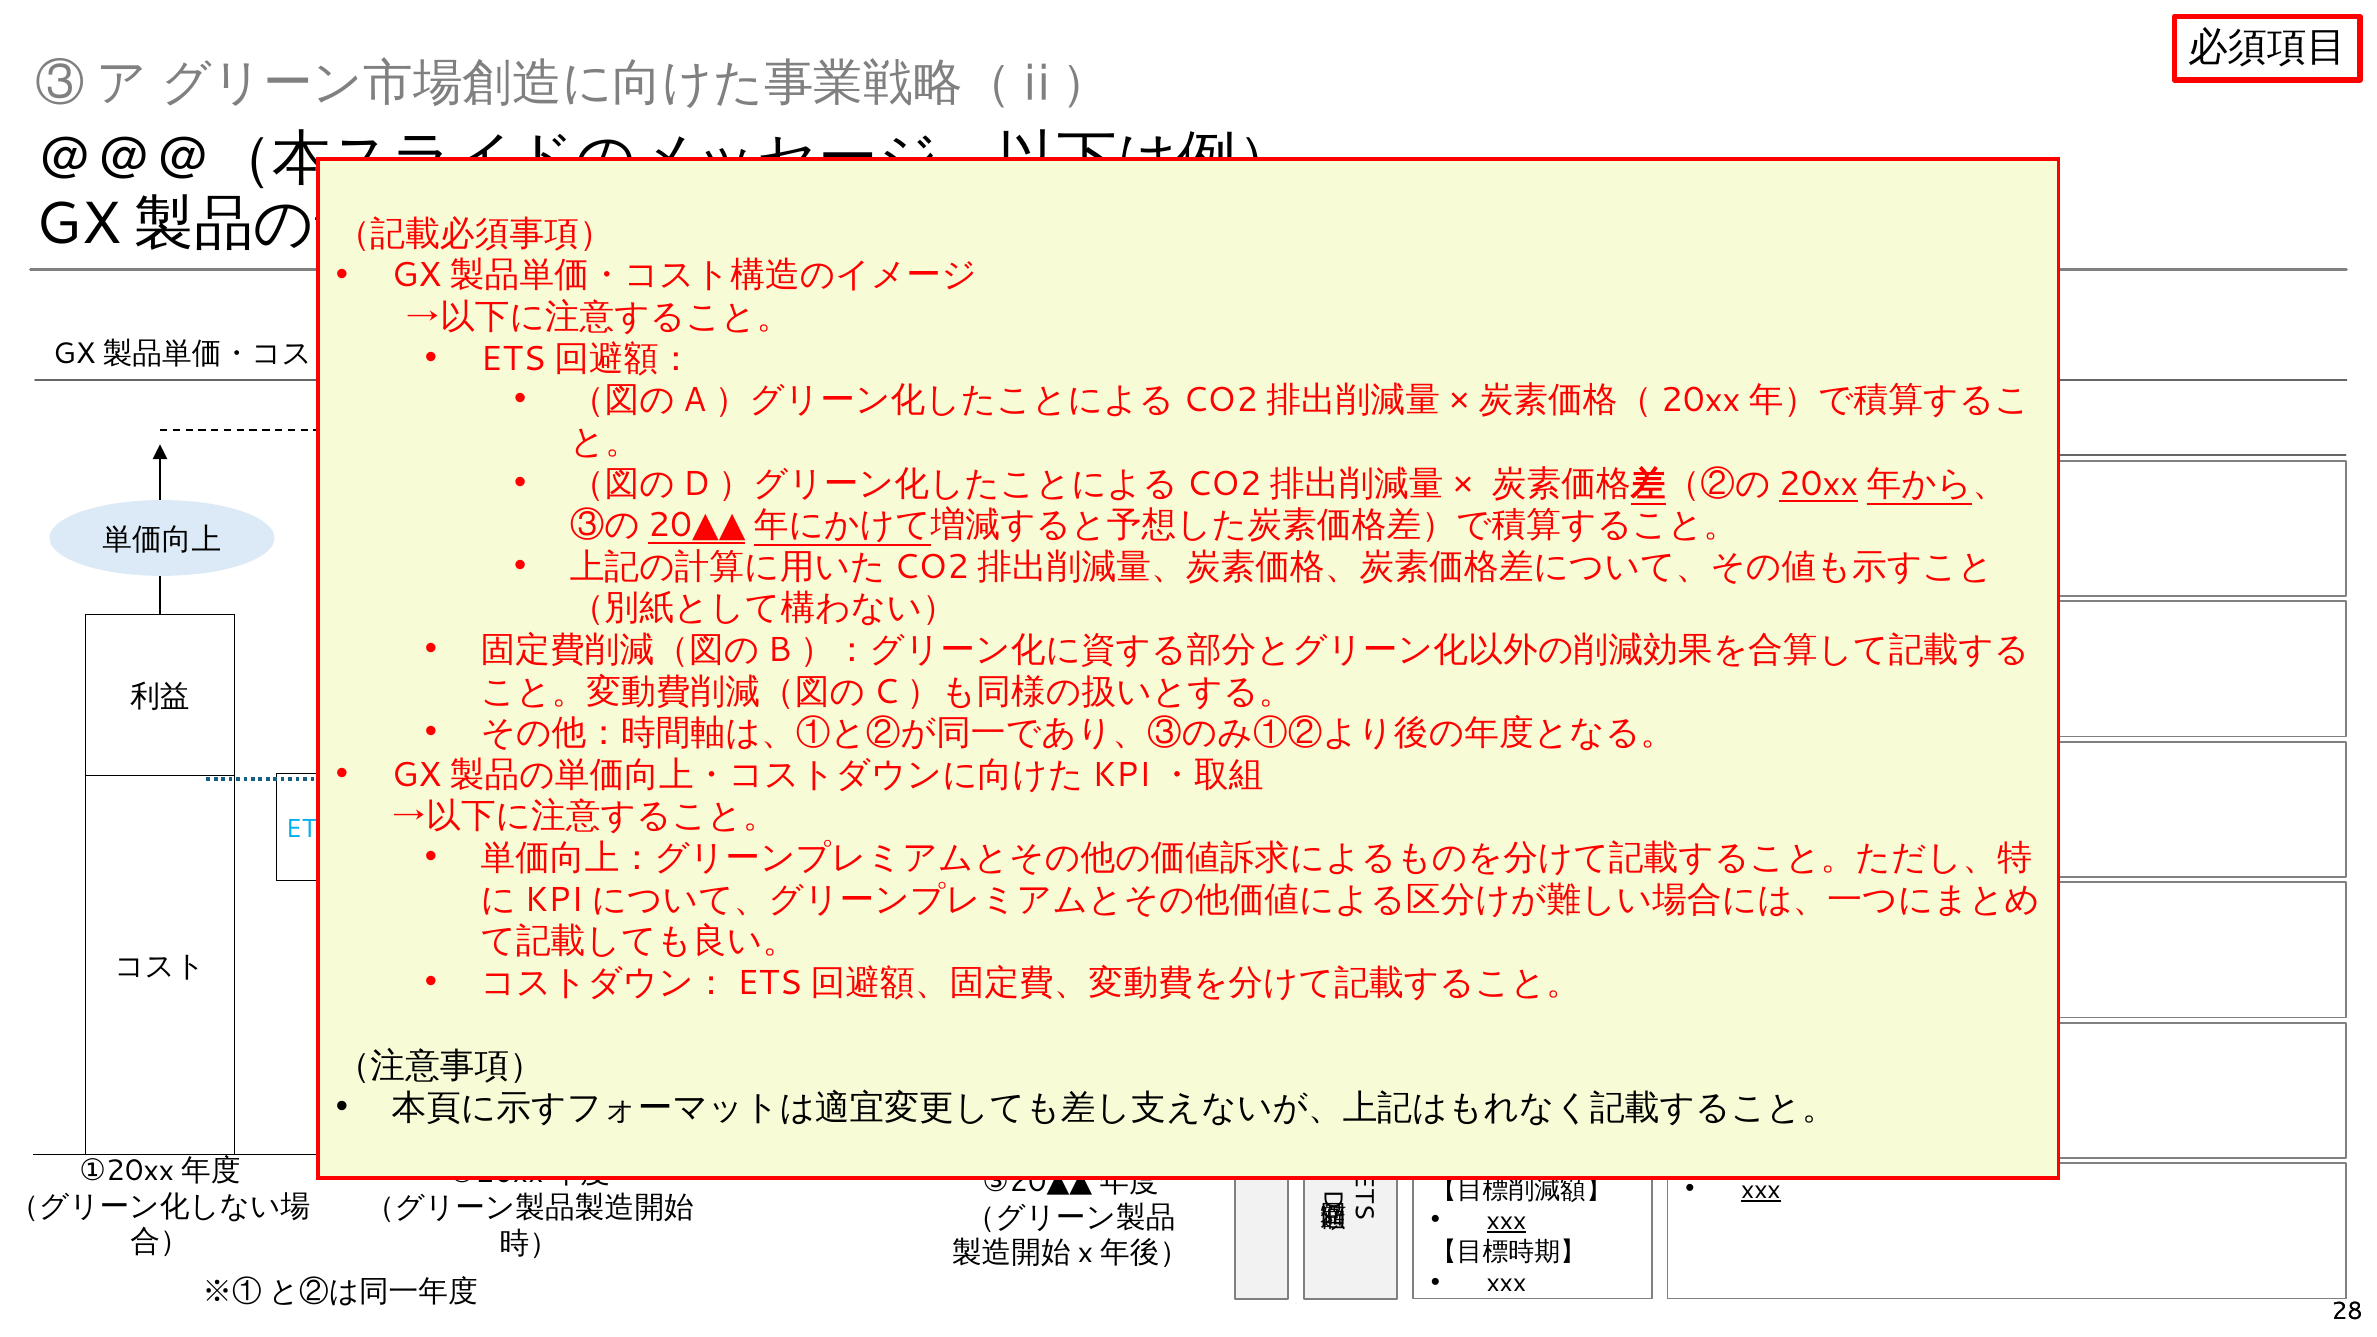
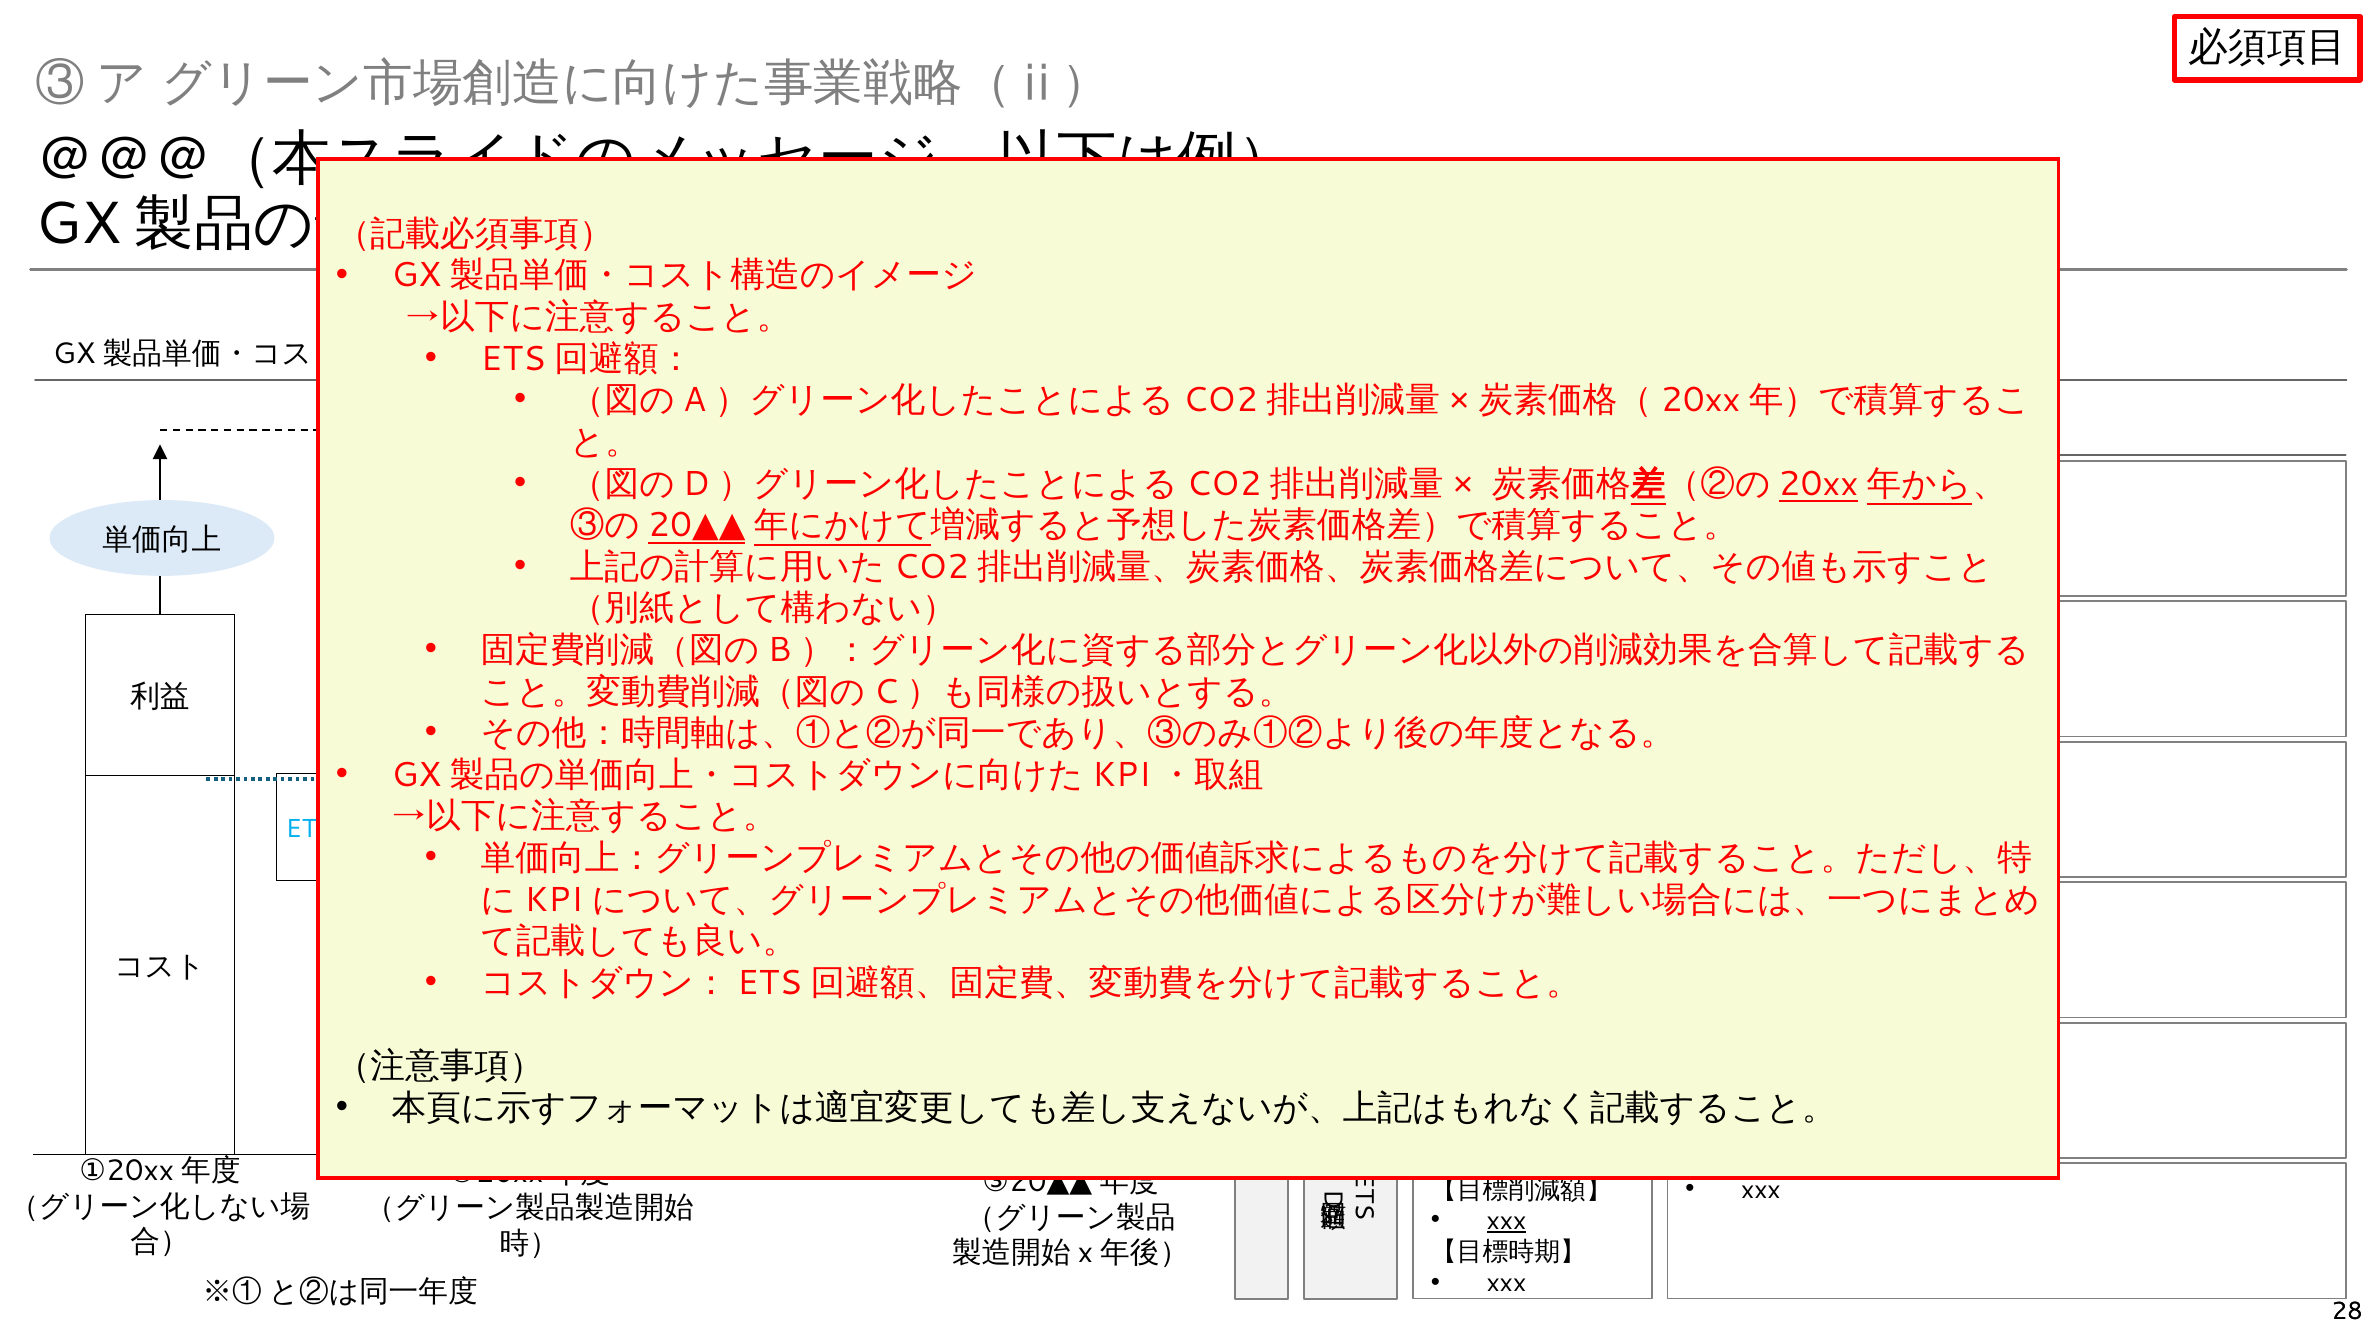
xxx underline: present -> none (1761, 1190)
